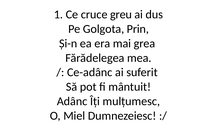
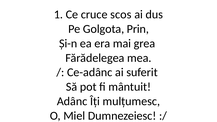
greu: greu -> scos (121, 15)
